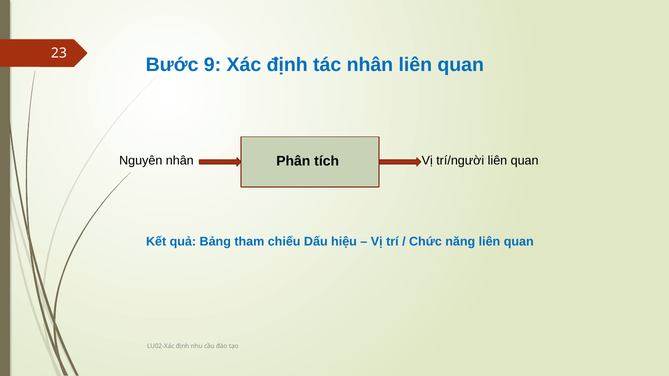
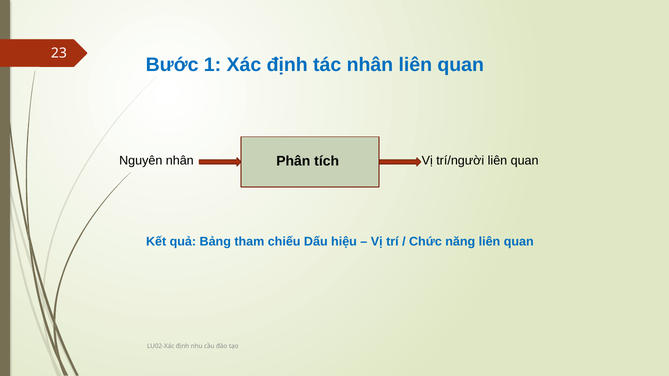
9: 9 -> 1 (213, 65)
